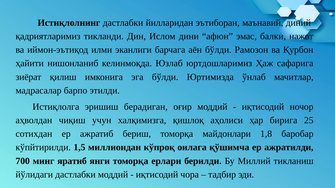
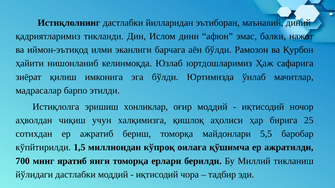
берадиган: берадиган -> хонликлар (146, 107)
1,8: 1,8 -> 5,5 (266, 134)
